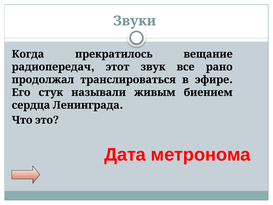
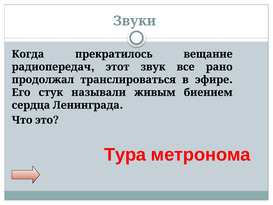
Дата: Дата -> Тура (125, 155)
